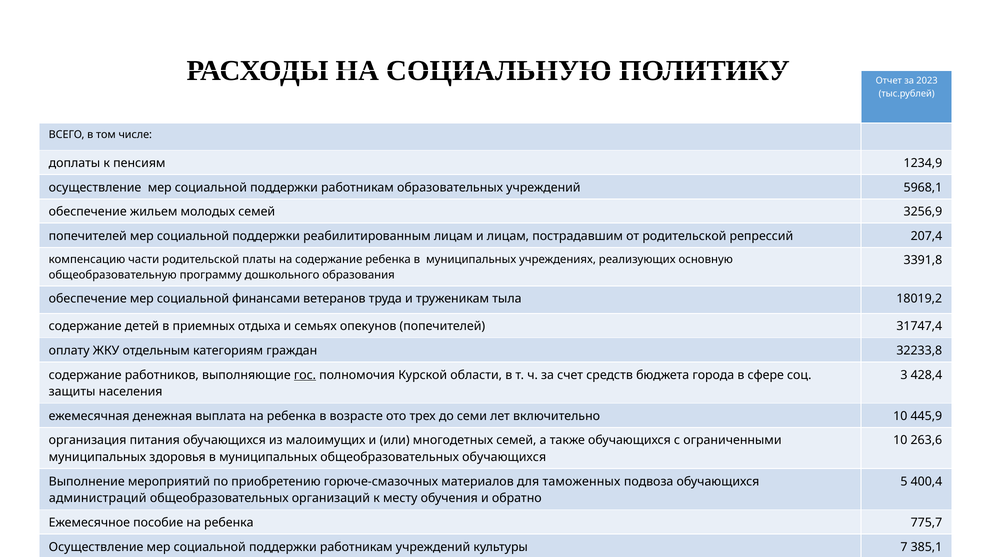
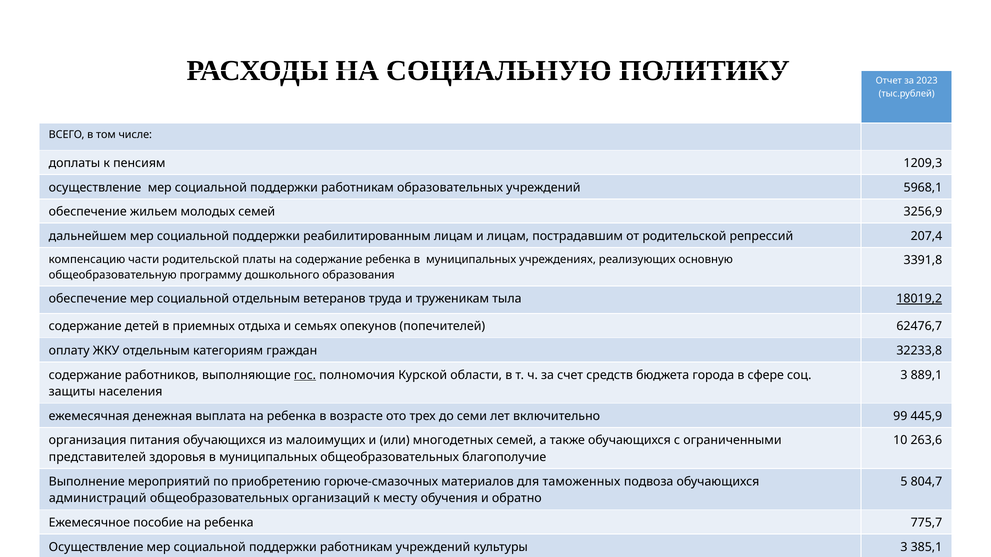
1234,9: 1234,9 -> 1209,3 (923, 163)
попечителей: попечителей -> дальнейшем (88, 236)
социальной финансами: финансами -> отдельным (266, 299)
18019,2 underline: none -> present (919, 299)
31747,4: 31747,4 -> 62476,7 (919, 327)
428,4: 428,4 -> 889,1 (926, 375)
включительно 10: 10 -> 99 (900, 416)
муниципальных: муниципальных -> представителей (97, 458)
общеобразовательных обучающихся: обучающихся -> благополучие (504, 458)
400,4: 400,4 -> 804,7 (926, 482)
культуры 7: 7 -> 3 (904, 547)
